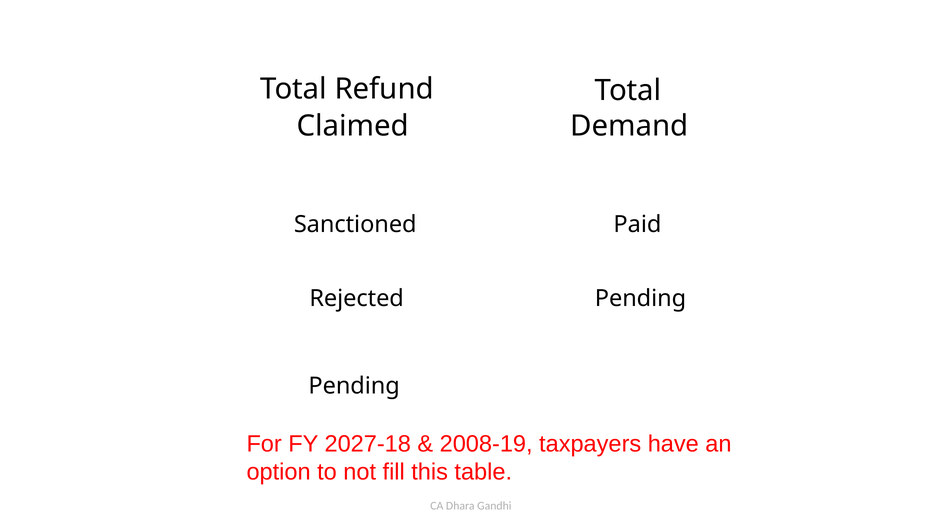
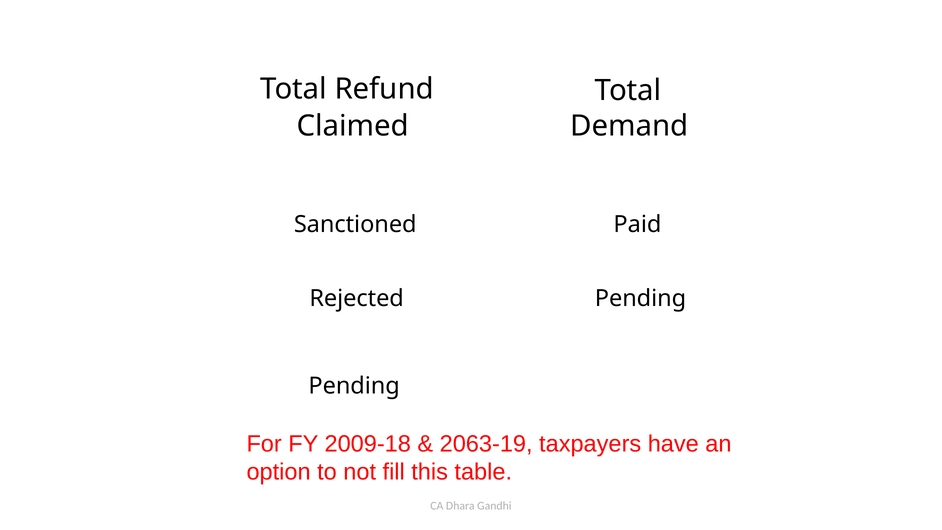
2027-18: 2027-18 -> 2009-18 (368, 444)
2008-19: 2008-19 -> 2063-19 (486, 444)
